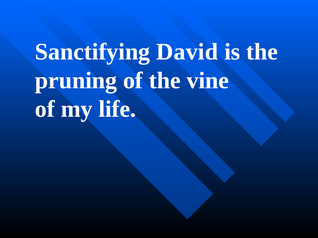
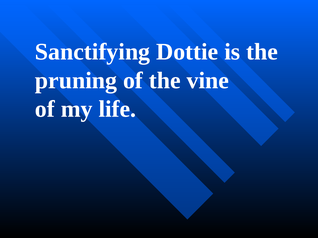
David: David -> Dottie (187, 52)
